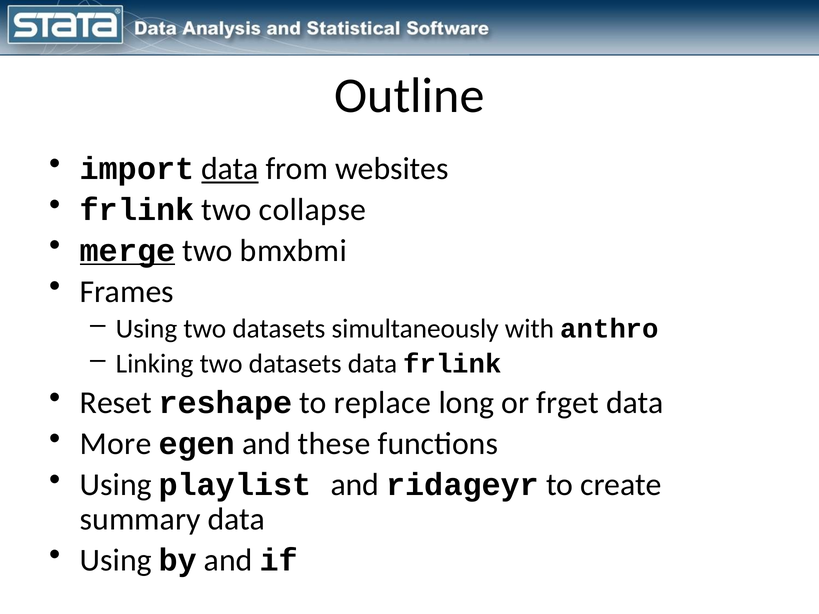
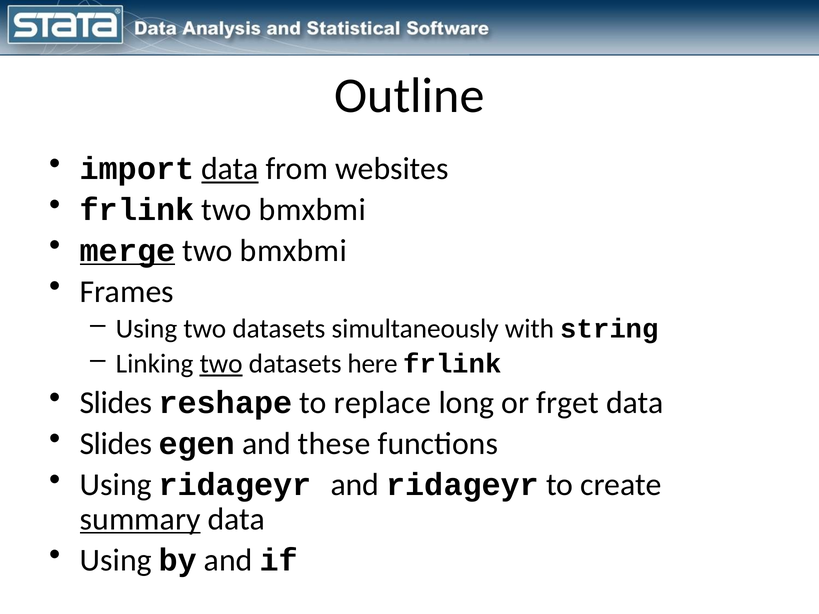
collapse: collapse -> bmxbmi (312, 210)
anthro: anthro -> string (610, 329)
two underline: none -> present (221, 364)
datasets data: data -> here (373, 364)
Reset: Reset -> Slides (116, 403)
More: More -> Slides (116, 444)
Using playlist: playlist -> ridageyr (235, 485)
summary underline: none -> present (140, 519)
